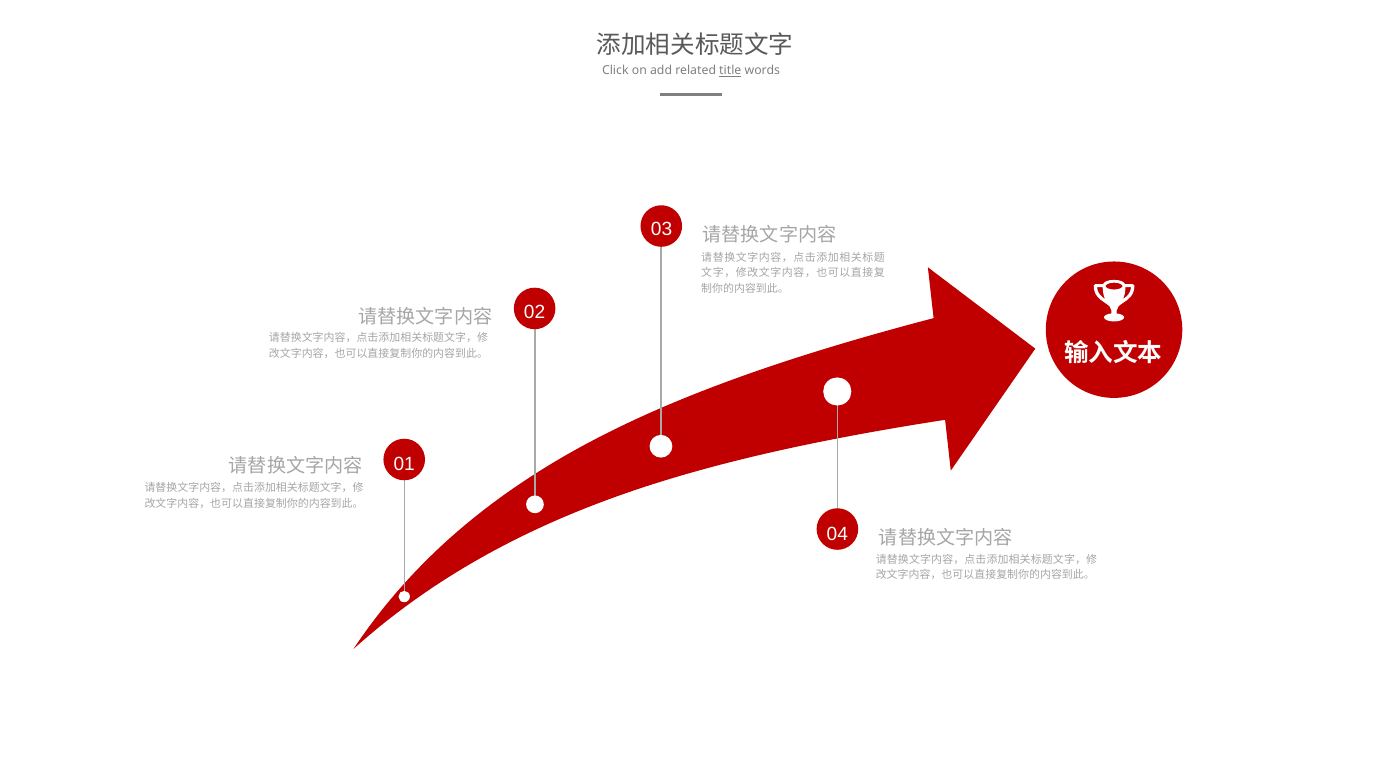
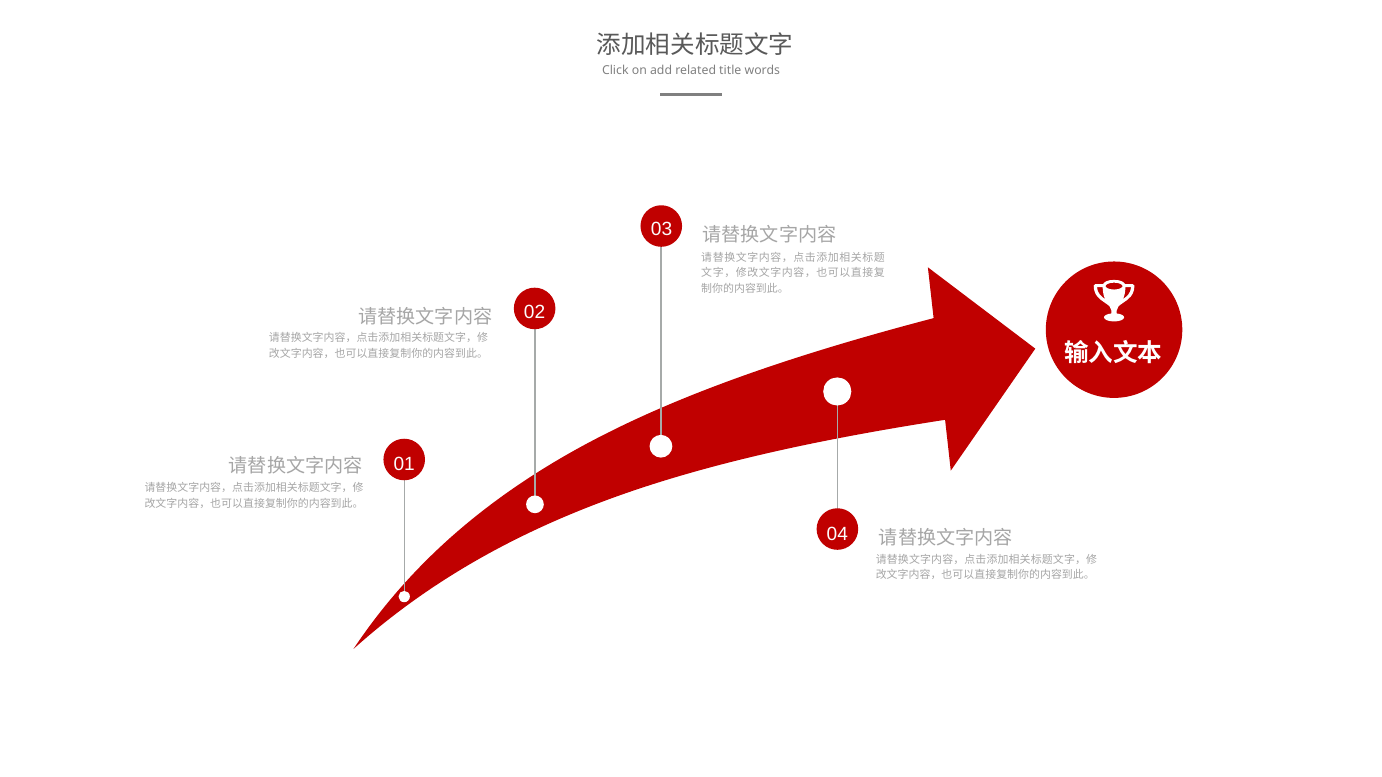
title underline: present -> none (730, 71)
